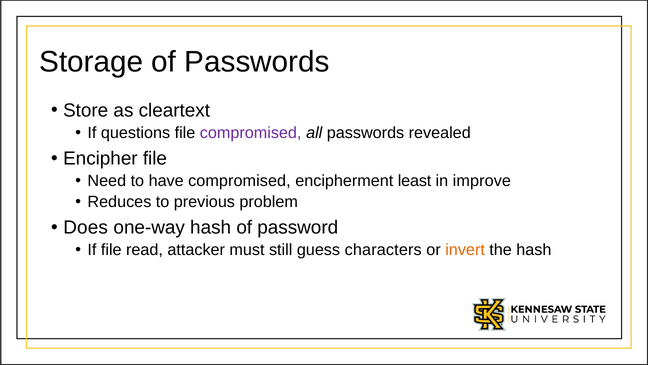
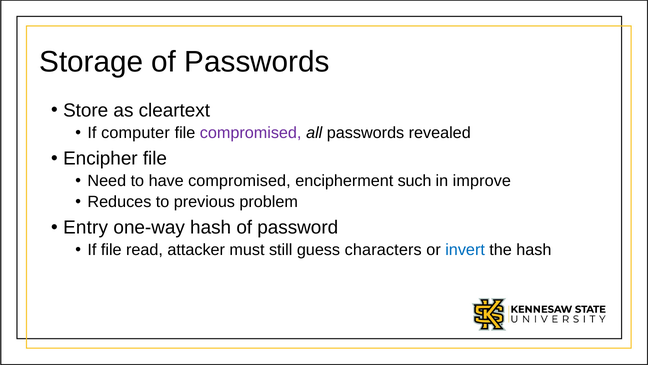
questions: questions -> computer (135, 133)
least: least -> such (415, 181)
Does: Does -> Entry (86, 227)
invert colour: orange -> blue (465, 250)
